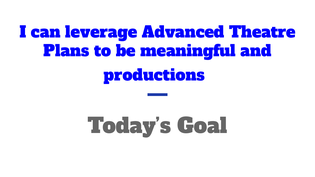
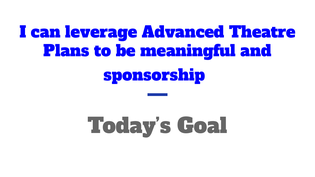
productions: productions -> sponsorship (154, 75)
